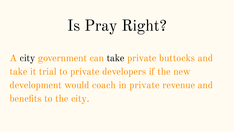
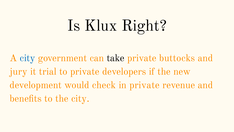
Pray: Pray -> Klux (101, 26)
city colour: black -> blue (28, 58)
take: take -> jury (18, 71)
coach: coach -> check (104, 85)
